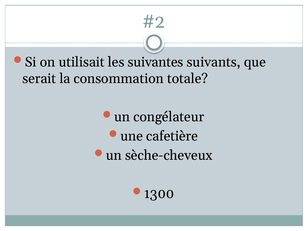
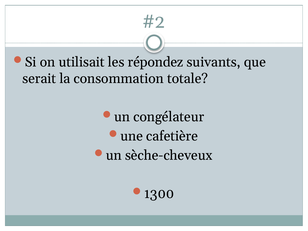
suivantes: suivantes -> répondez (156, 62)
